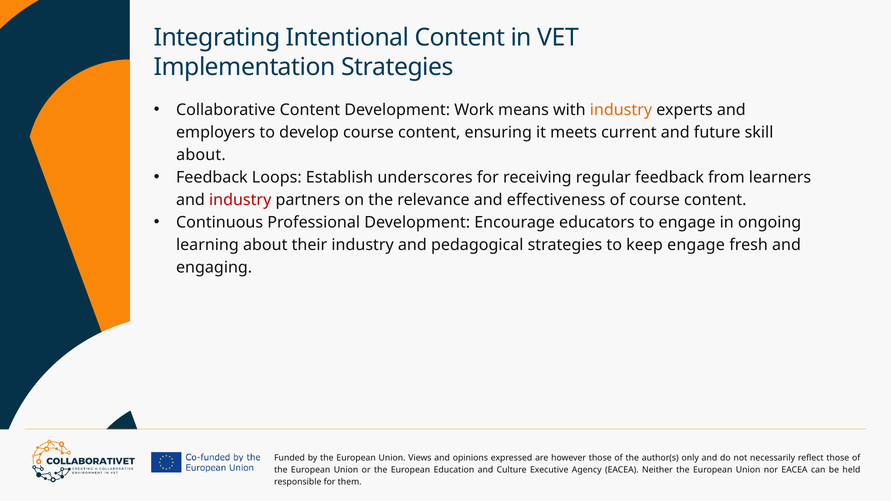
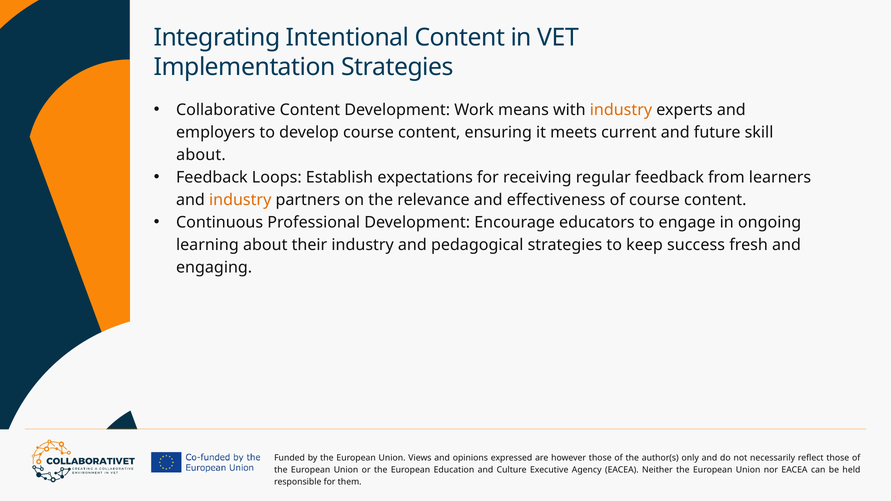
underscores: underscores -> expectations (425, 177)
industry colour: red -> orange (240, 200)
keep engage: engage -> success (696, 245)
